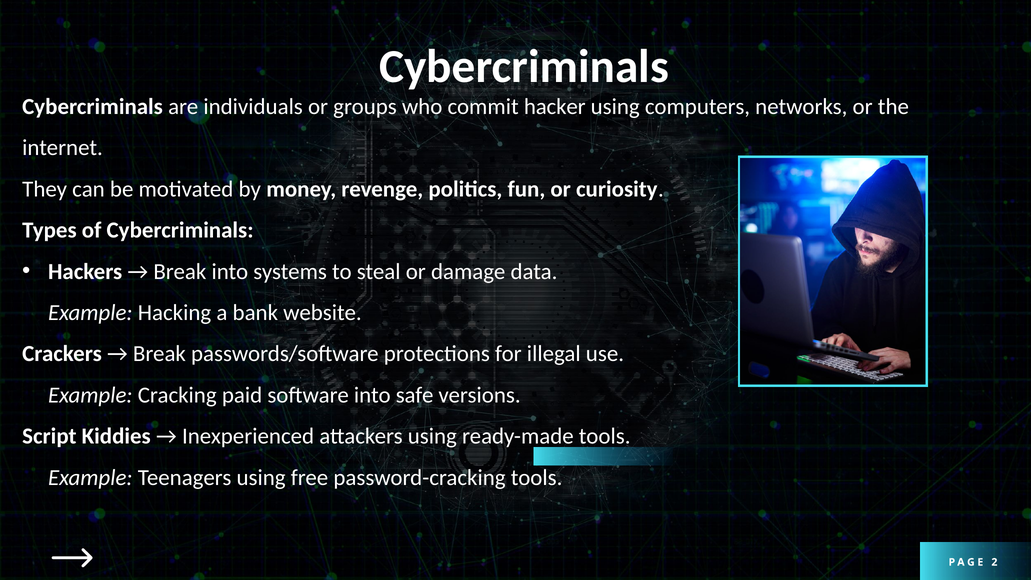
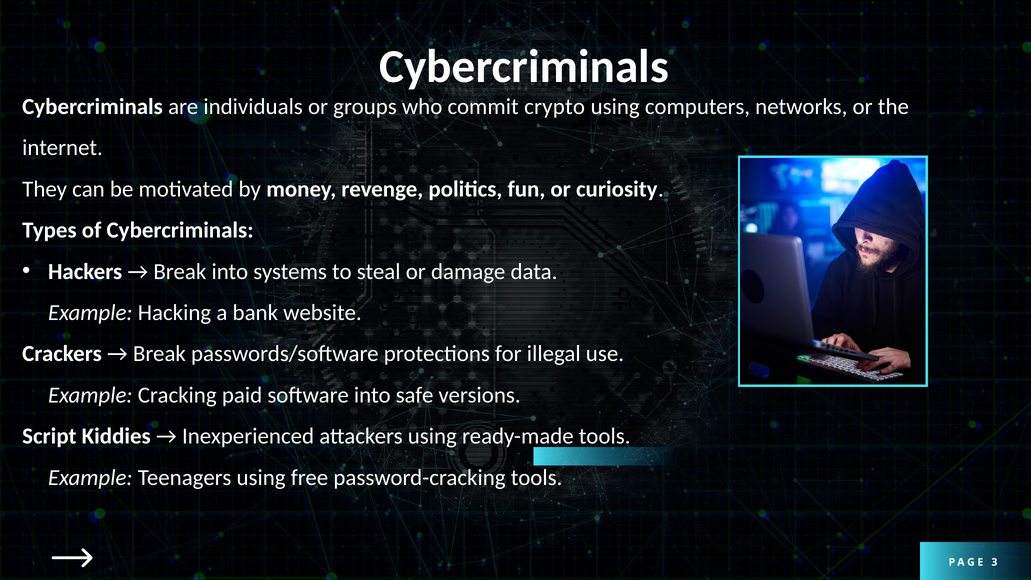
hacker: hacker -> crypto (555, 106)
2: 2 -> 3 (994, 562)
